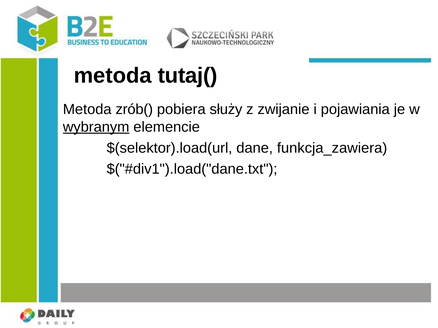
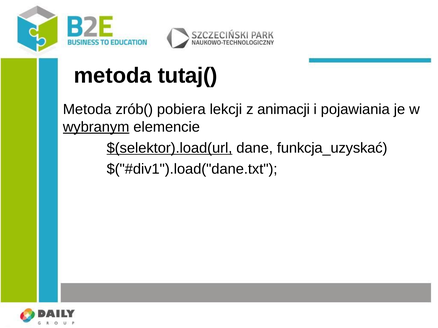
służy: służy -> lekcji (226, 110)
zwijanie: zwijanie -> animacji (284, 110)
$(selektor).load(url underline: none -> present (170, 148)
funkcja_zawiera: funkcja_zawiera -> funkcja_uzyskać (332, 148)
